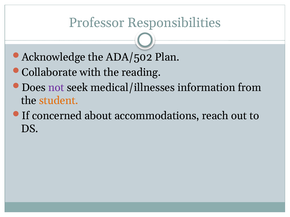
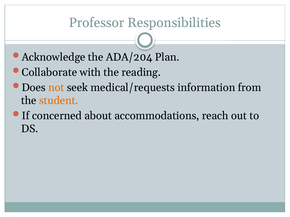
ADA/502: ADA/502 -> ADA/204 (129, 57)
not colour: purple -> orange (56, 88)
medical/illnesses: medical/illnesses -> medical/requests (133, 88)
